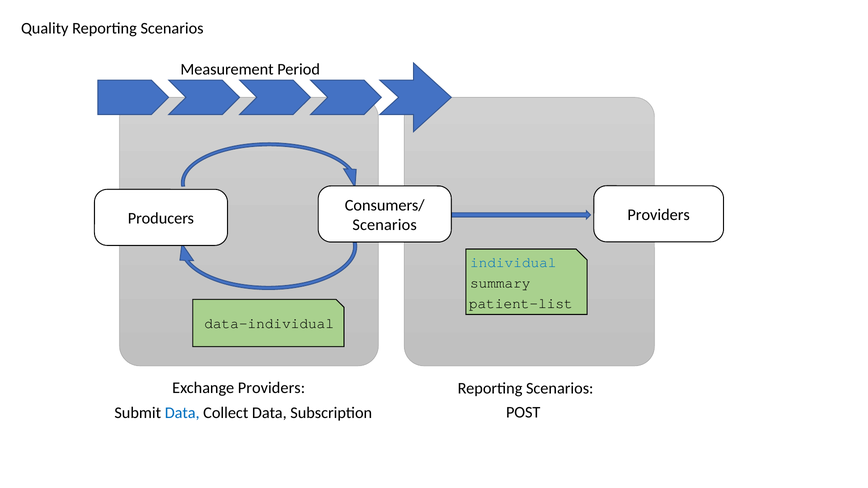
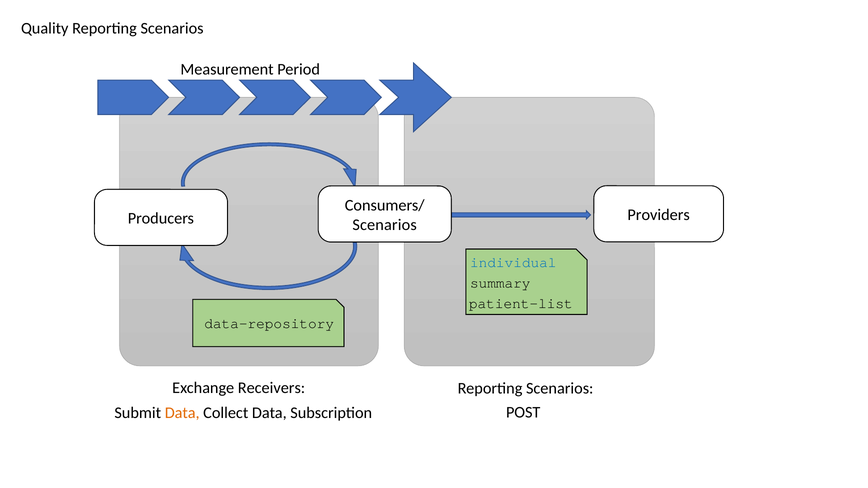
data-individual: data-individual -> data-repository (269, 324)
Exchange Providers: Providers -> Receivers (272, 388)
Data colour: blue -> orange (182, 413)
